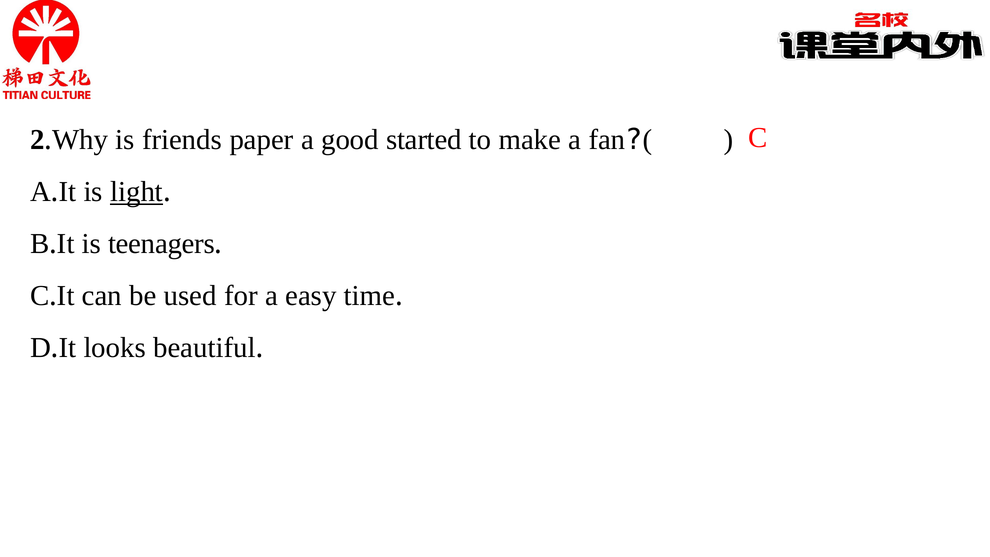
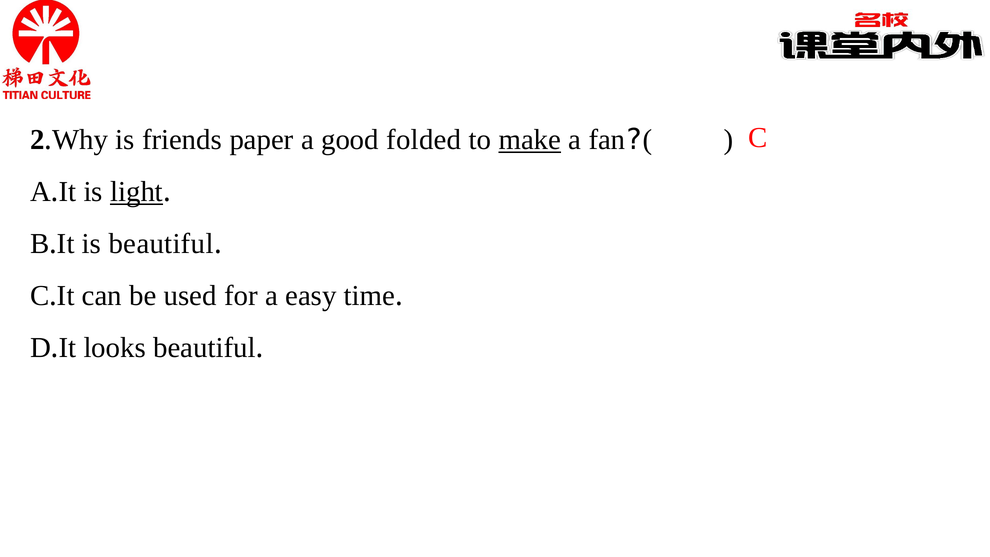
started: started -> folded (424, 140)
make underline: none -> present (530, 140)
is teenagers: teenagers -> beautiful (161, 244)
